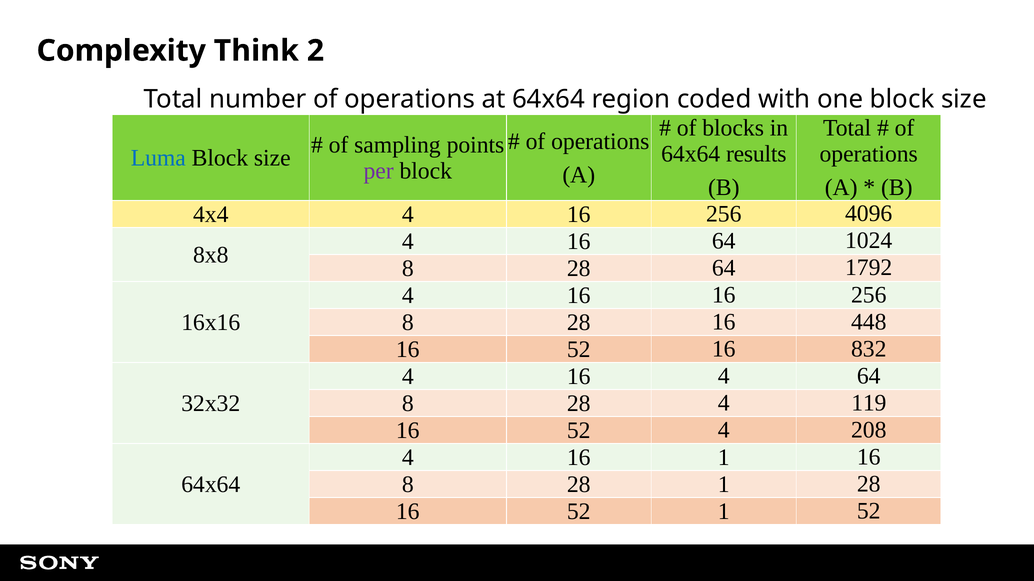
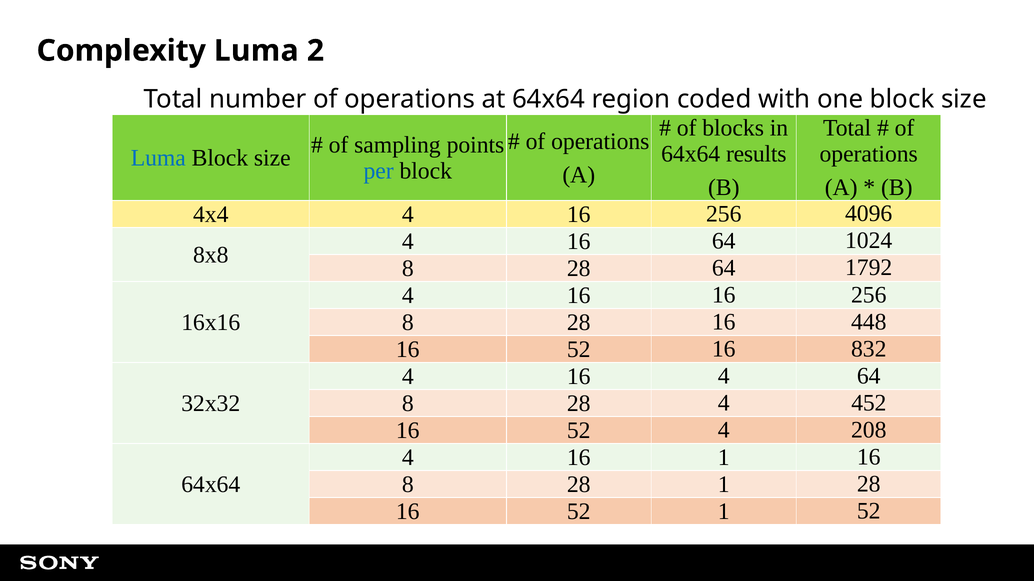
Complexity Think: Think -> Luma (256, 51)
per colour: purple -> blue (379, 171)
119: 119 -> 452 (869, 403)
